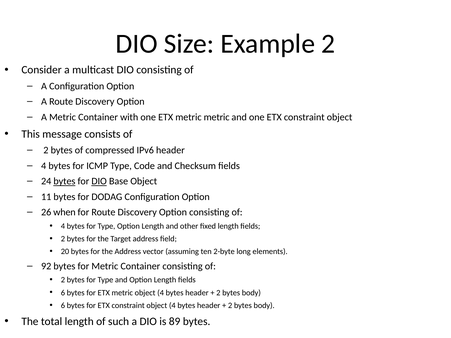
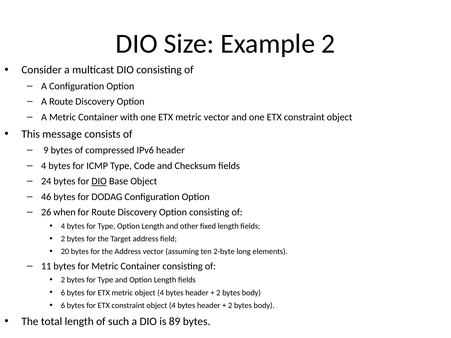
metric metric: metric -> vector (217, 117)
2: 2 -> 9 (46, 150)
bytes underline: present -> none (64, 181)
11: 11 -> 46 (46, 197)
92: 92 -> 11 (46, 266)
